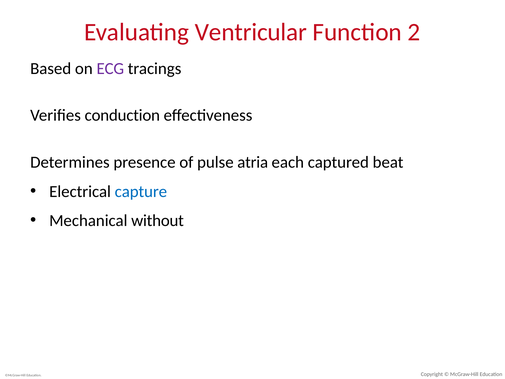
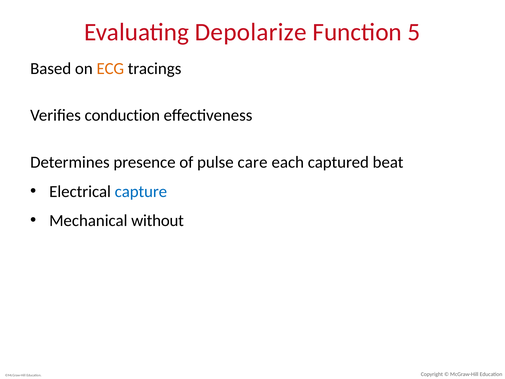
Ventricular: Ventricular -> Depolarize (251, 32)
2: 2 -> 5 (414, 32)
ECG colour: purple -> orange (110, 68)
atria: atria -> care (253, 162)
